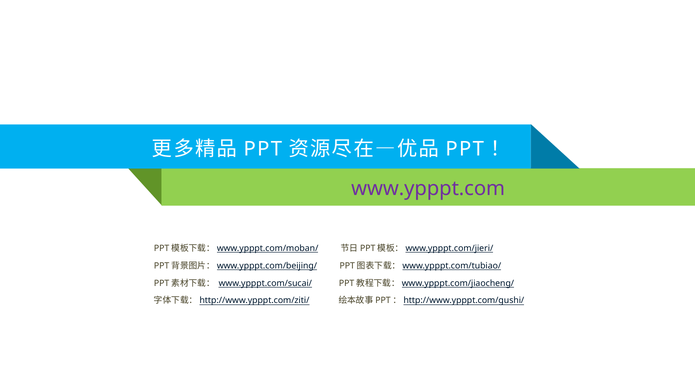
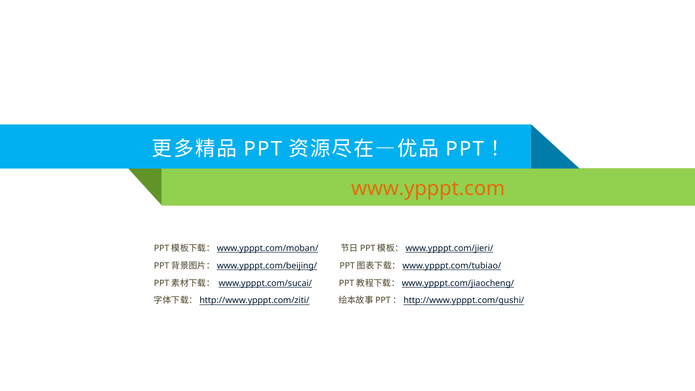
www.ypppt.com colour: purple -> orange (428, 188)
